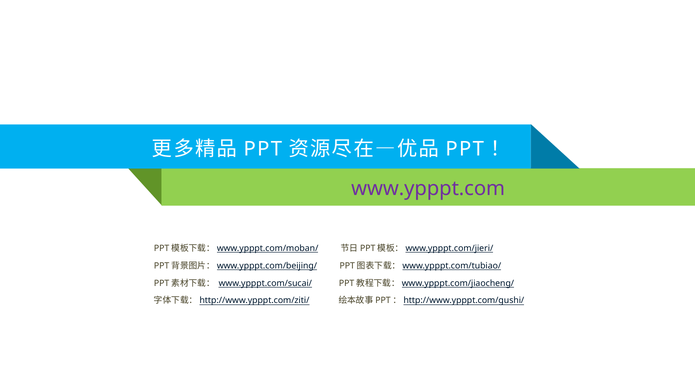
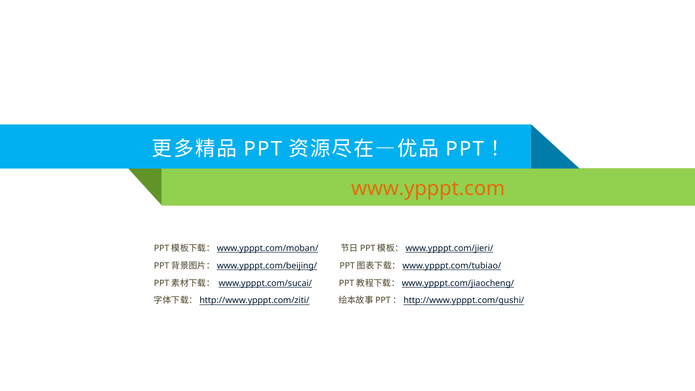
www.ypppt.com colour: purple -> orange (428, 188)
